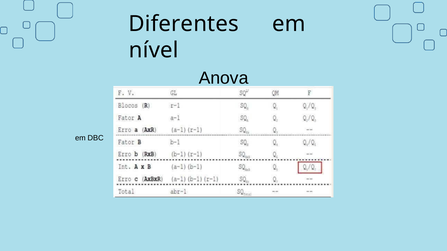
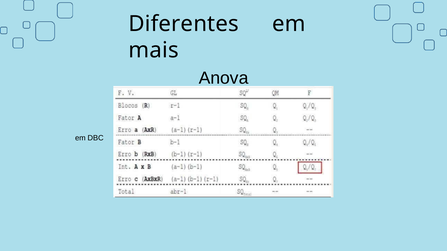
nível: nível -> mais (154, 50)
